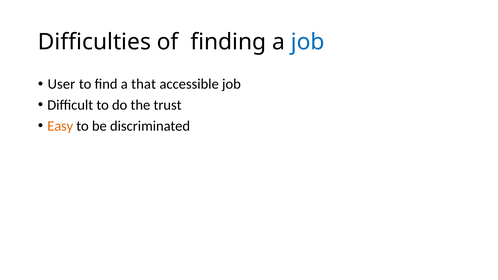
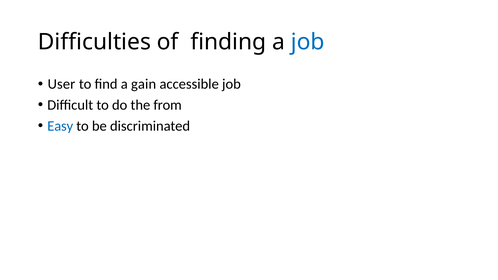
that: that -> gain (144, 84)
trust: trust -> from (168, 105)
Easy colour: orange -> blue (60, 126)
